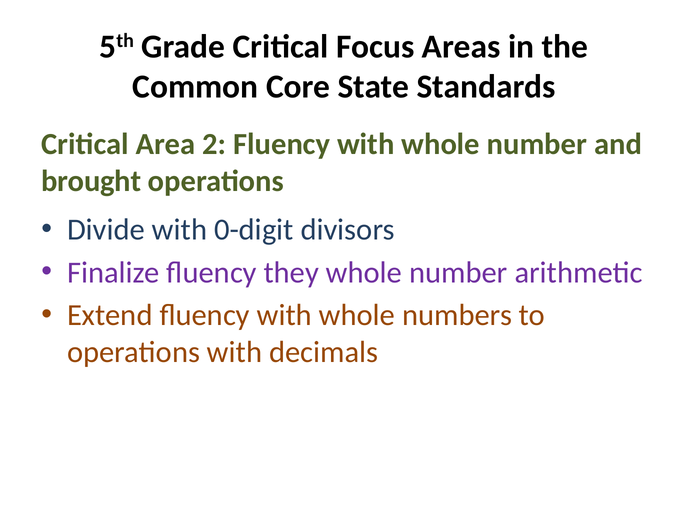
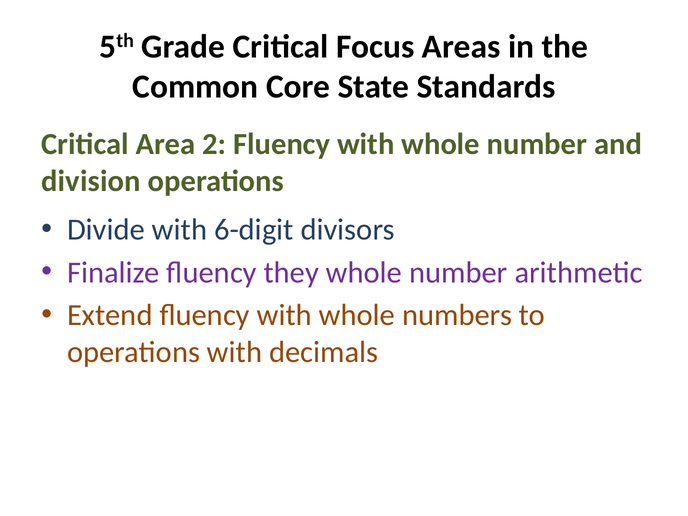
brought: brought -> division (91, 181)
0-digit: 0-digit -> 6-digit (254, 230)
